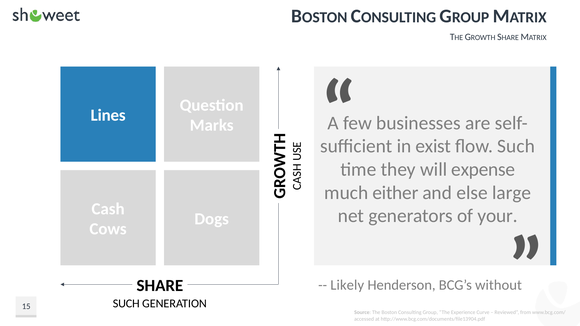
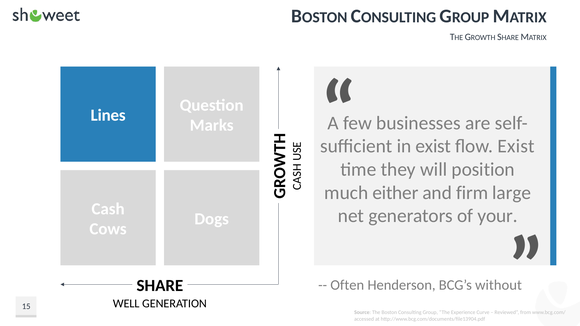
flow Such: Such -> Exist (516, 146)
expense: expense -> position (483, 170)
else: else -> firm (472, 193)
Likely: Likely -> Often (347, 285)
SUCH: SUCH -> WELL (126, 304)
